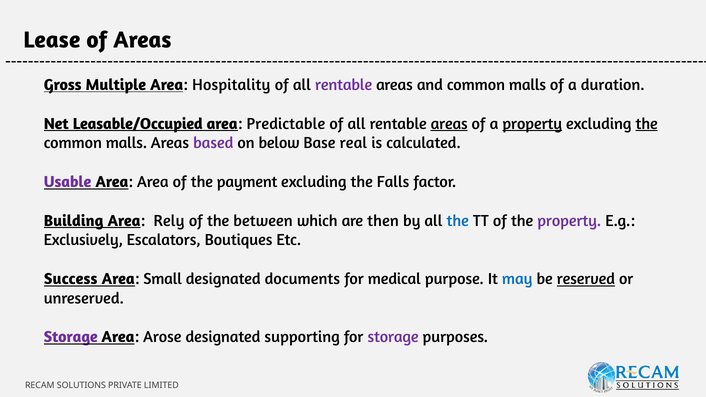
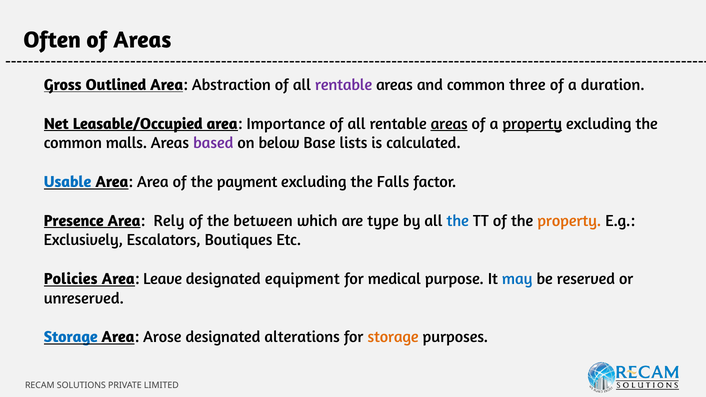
Lease: Lease -> Often (52, 40)
Multiple: Multiple -> Outlined (116, 85)
Hospitality: Hospitality -> Abstraction (231, 85)
and common malls: malls -> three (527, 85)
Predictable: Predictable -> Importance (286, 124)
the underline: present -> none (647, 124)
real: real -> lists (354, 143)
Usable colour: purple -> blue (68, 182)
Building: Building -> Presence (74, 221)
then: then -> type (383, 221)
property colour: purple -> orange (569, 221)
Success: Success -> Policies (71, 279)
Small: Small -> Leave (163, 279)
documents: documents -> equipment (302, 279)
reserved underline: present -> none (586, 279)
Storage colour: purple -> blue (71, 337)
supporting: supporting -> alterations (302, 337)
storage colour: purple -> orange (393, 337)
